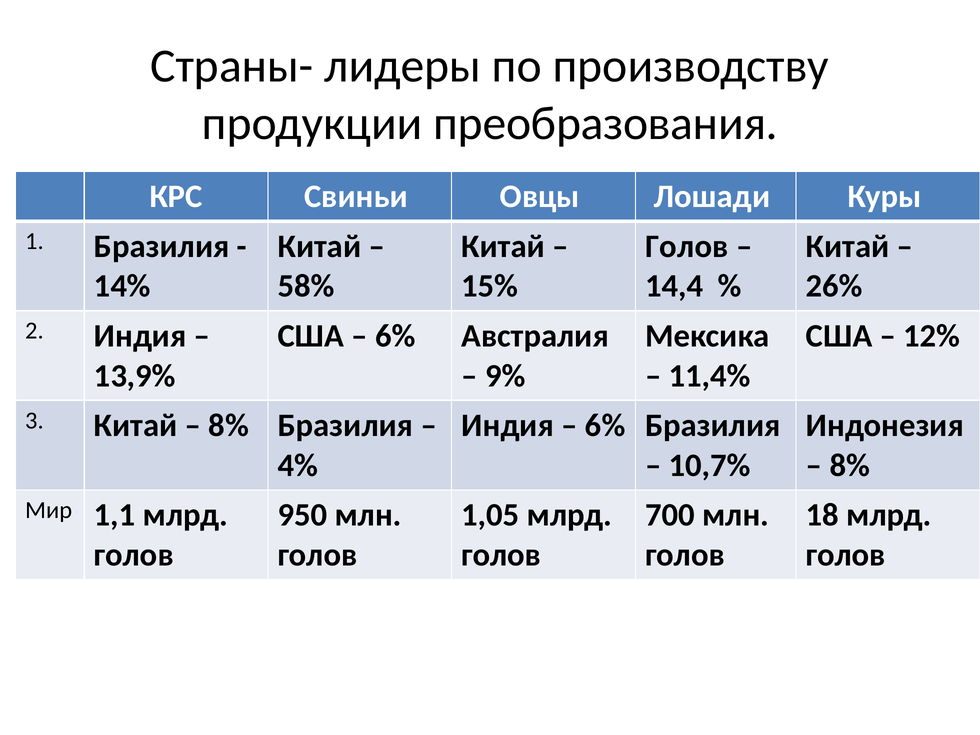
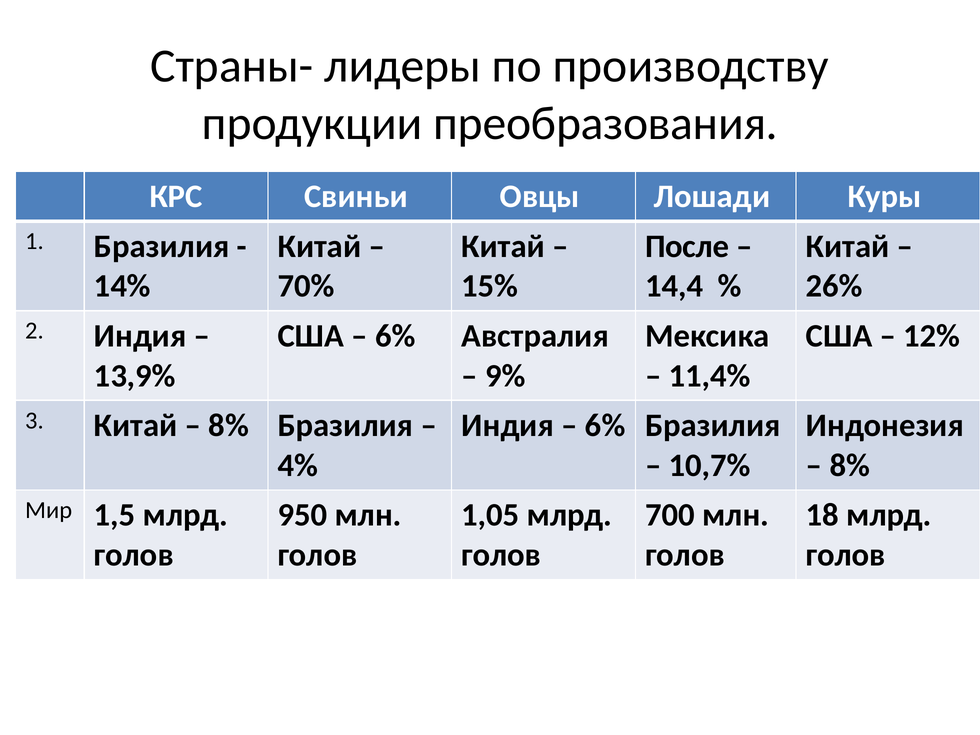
Голов: Голов -> После (687, 246)
58%: 58% -> 70% (306, 286)
1,1: 1,1 -> 1,5 (115, 515)
